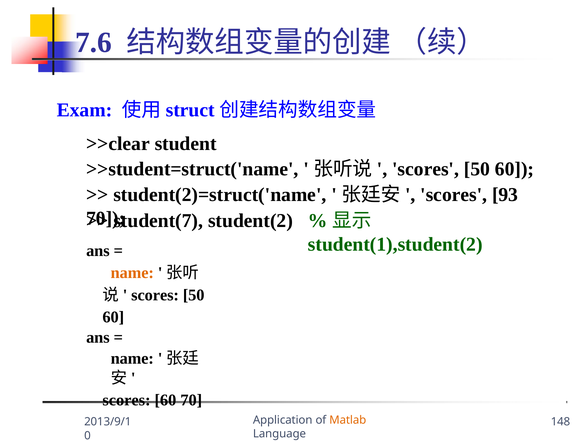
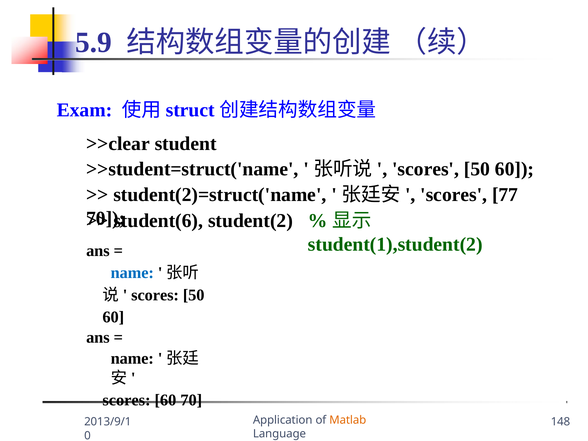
7.6: 7.6 -> 5.9 (94, 43)
93: 93 -> 77 (505, 195)
student(7: student(7 -> student(6 (158, 221)
name colour: orange -> blue (132, 273)
